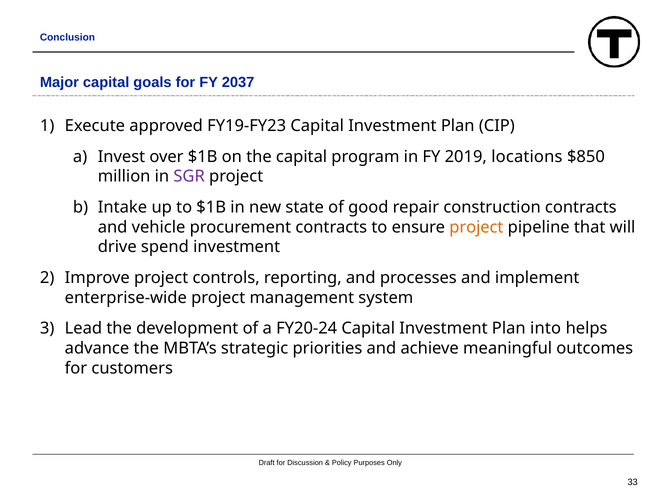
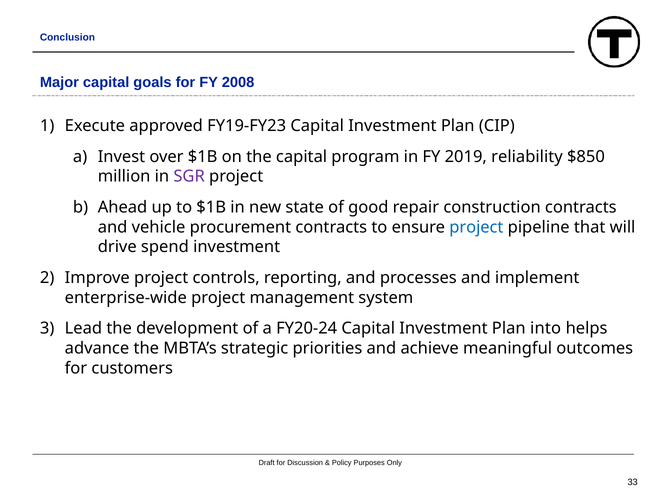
2037: 2037 -> 2008 (238, 83)
locations: locations -> reliability (527, 156)
Intake: Intake -> Ahead (122, 207)
project colour: orange -> blue (476, 227)
